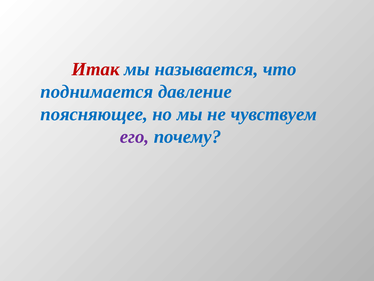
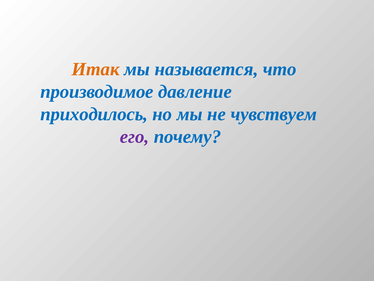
Итак colour: red -> orange (96, 69)
поднимается: поднимается -> производимое (97, 92)
поясняющее: поясняющее -> приходилось (94, 114)
